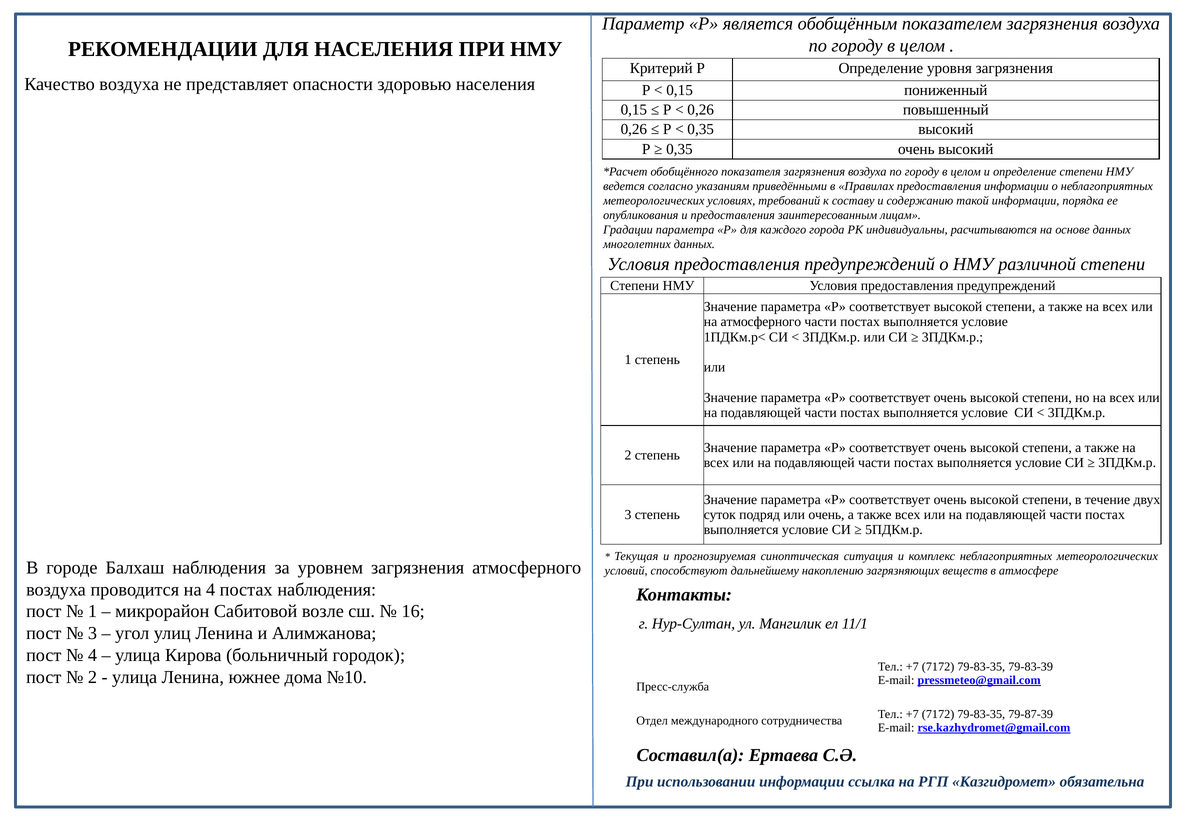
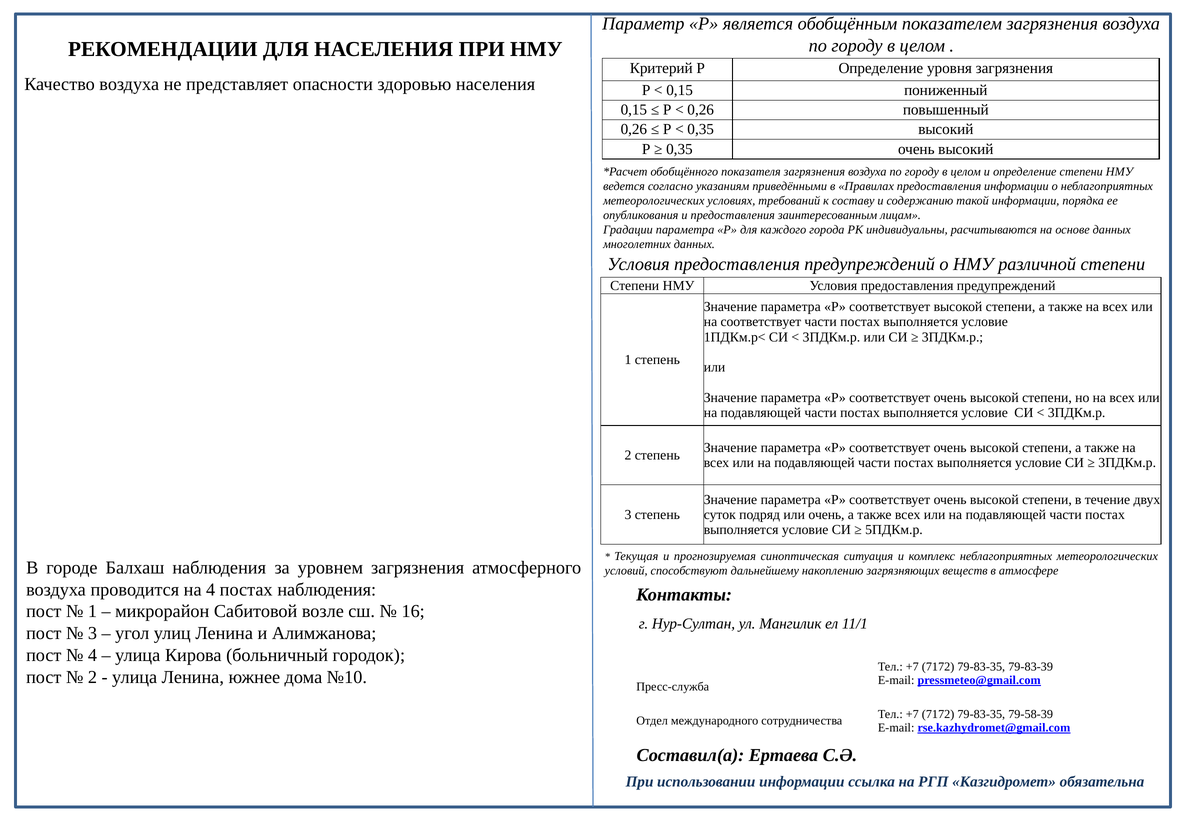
на атмосферного: атмосферного -> соответствует (761, 322)
79-87-39: 79-87-39 -> 79-58-39 (1031, 714)
